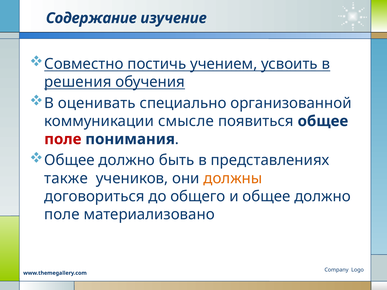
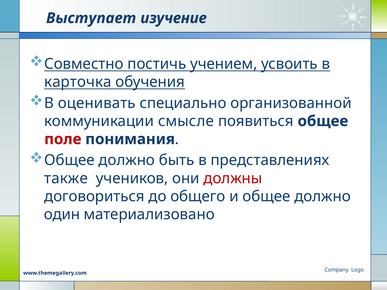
Содержание: Содержание -> Выступает (91, 18)
решения: решения -> карточка (78, 82)
должны colour: orange -> red (233, 178)
поле: поле -> один (62, 215)
